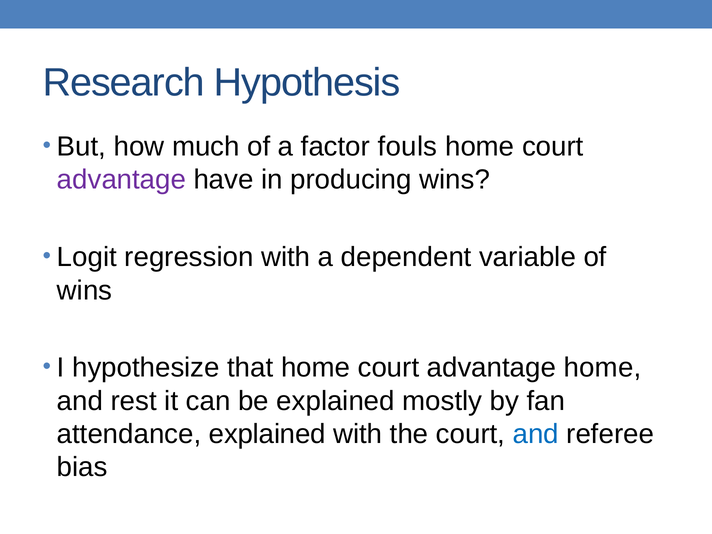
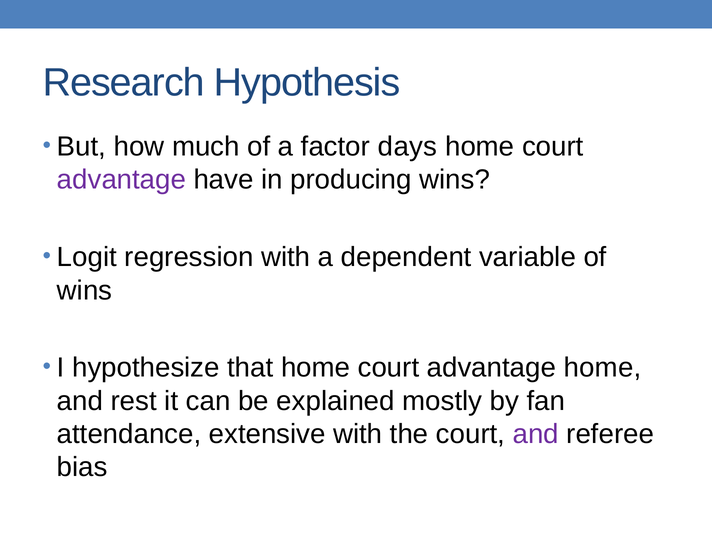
fouls: fouls -> days (407, 147)
attendance explained: explained -> extensive (267, 434)
and colour: blue -> purple (536, 434)
